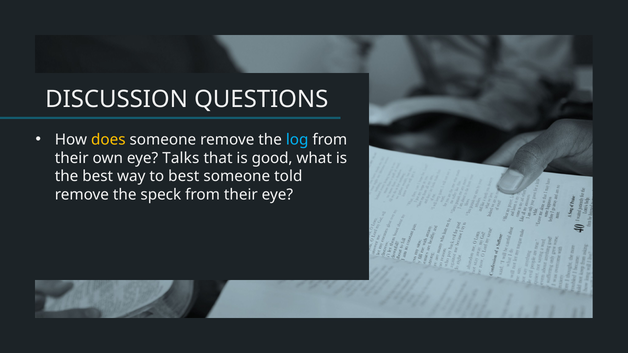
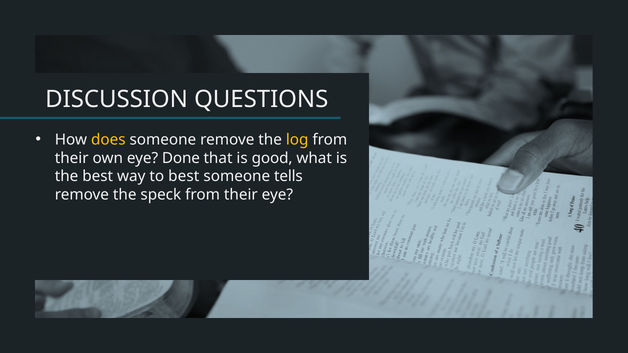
log colour: light blue -> yellow (297, 140)
Talks: Talks -> Done (181, 158)
told: told -> tells (288, 176)
